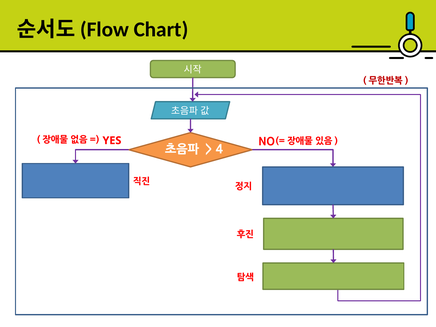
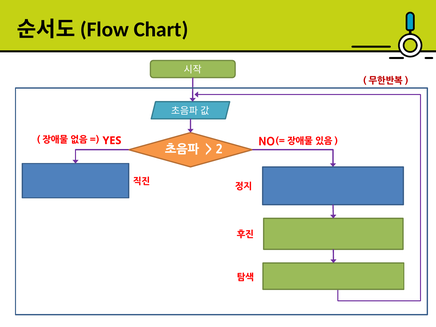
4: 4 -> 2 (219, 150)
